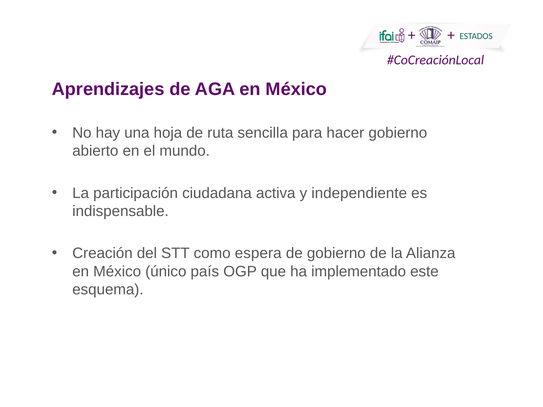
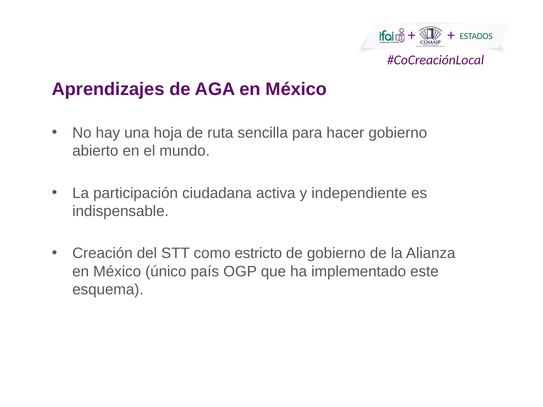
espera: espera -> estricto (258, 254)
